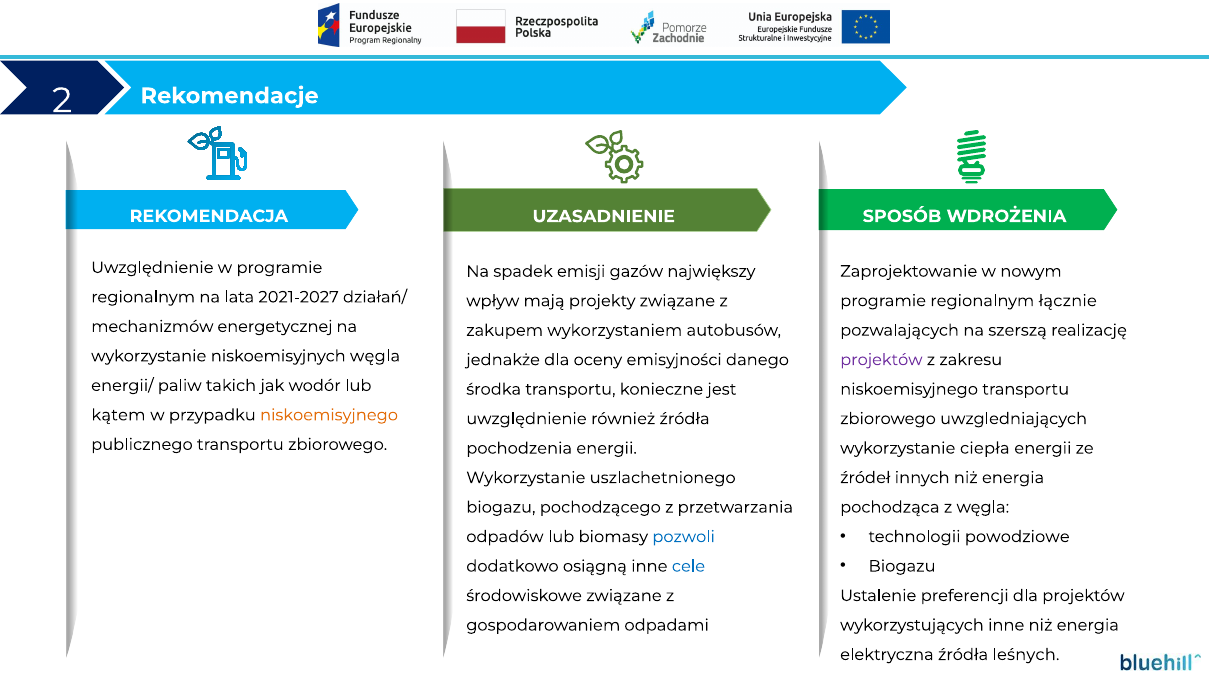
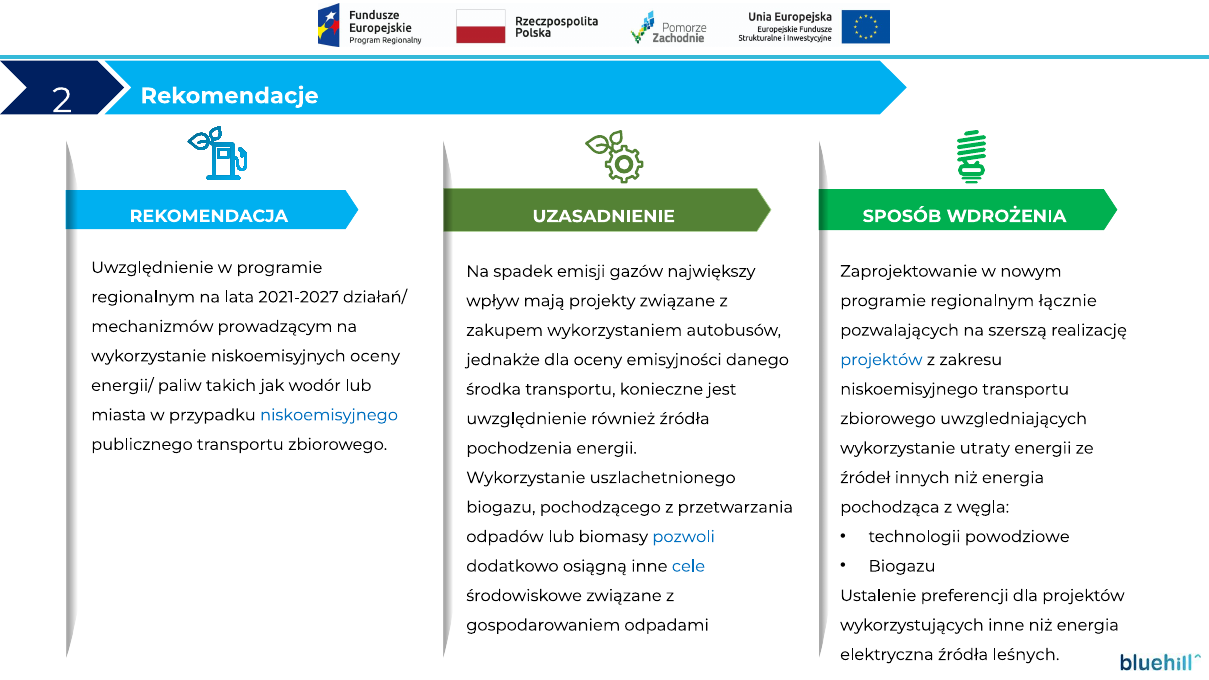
energetycznej: energetycznej -> prowadzącym (275, 327)
niskoemisyjnych węgla: węgla -> oceny (375, 356)
projektów colour: purple -> blue (881, 360)
kątem: kątem -> miasta (119, 415)
niskoemisyjnego colour: orange -> blue (329, 415)
ciepła: ciepła -> utraty (985, 448)
